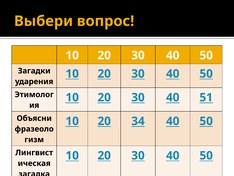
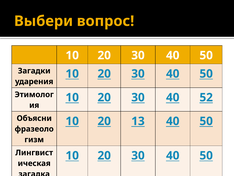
51: 51 -> 52 (206, 97)
34: 34 -> 13 (138, 121)
